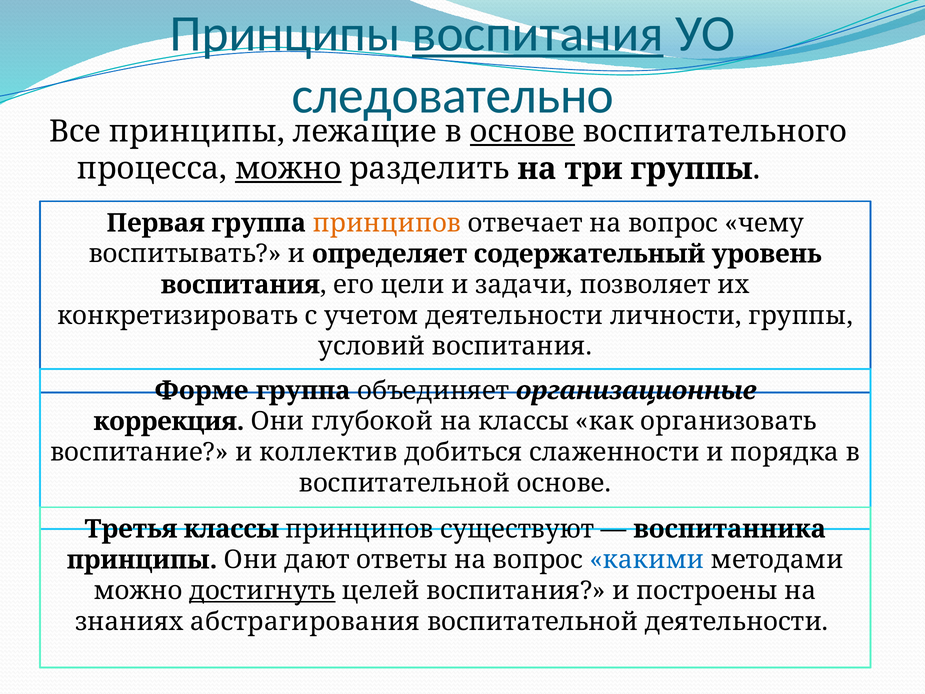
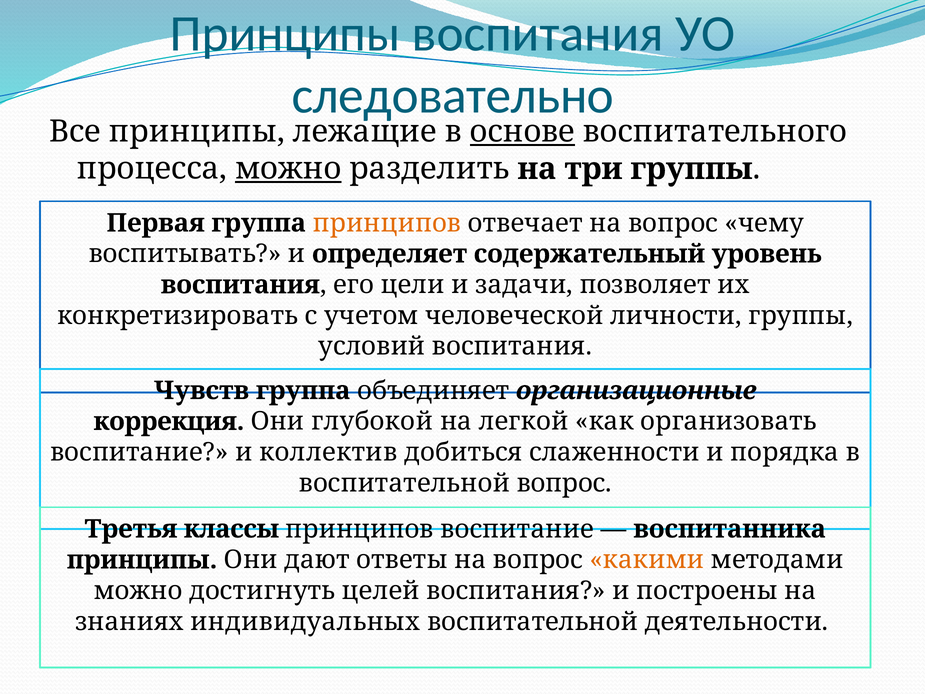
воспитания underline: present -> none (538, 34)
учетом деятельности: деятельности -> человеческой (514, 316)
Форме: Форме -> Чувств (202, 390)
на классы: классы -> легкой (524, 421)
воспитательной основе: основе -> вопрос (564, 483)
принципов существуют: существуют -> воспитание (517, 529)
какими colour: blue -> orange (647, 560)
достигнуть underline: present -> none (262, 591)
абстрагирования: абстрагирования -> индивидуальных (305, 621)
